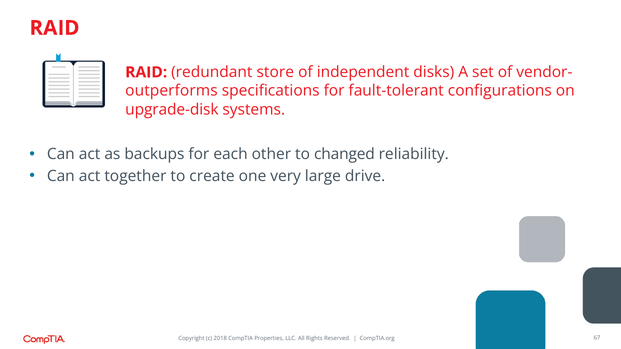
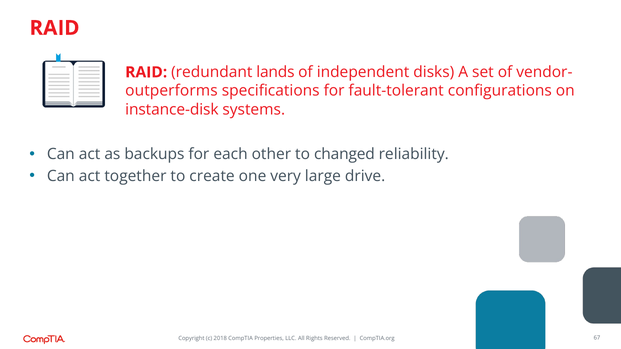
store: store -> lands (275, 72)
upgrade-disk: upgrade-disk -> instance-disk (172, 110)
